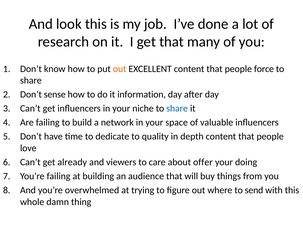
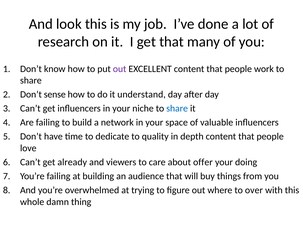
out colour: orange -> purple (120, 69)
force: force -> work (264, 69)
information: information -> understand (142, 94)
send: send -> over (254, 190)
